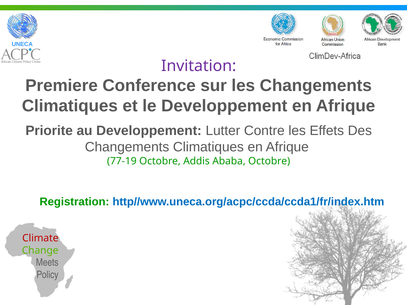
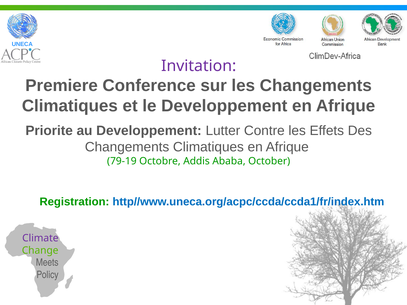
77-19: 77-19 -> 79-19 (122, 161)
Ababa Octobre: Octobre -> October (269, 161)
Climate colour: red -> purple (40, 238)
